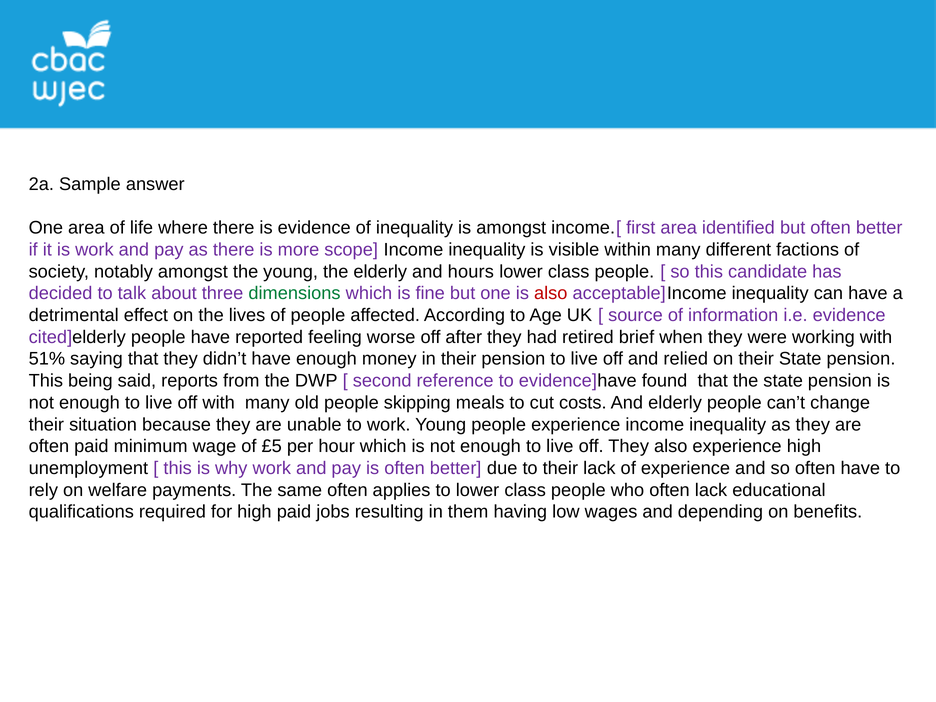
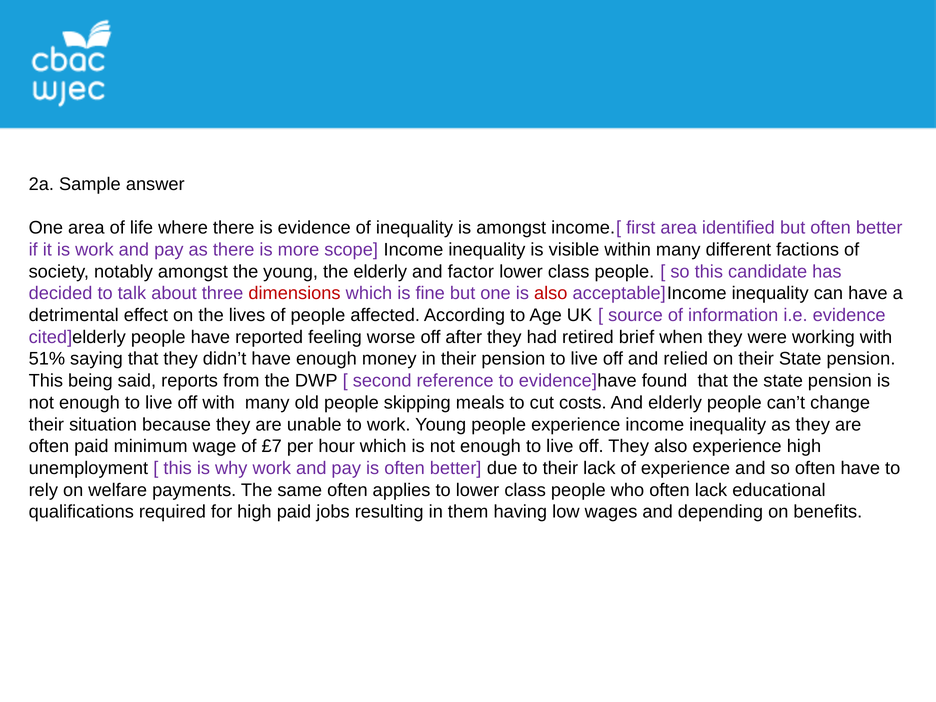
hours: hours -> factor (471, 272)
dimensions colour: green -> red (294, 293)
£5: £5 -> £7 (272, 446)
